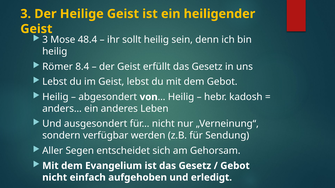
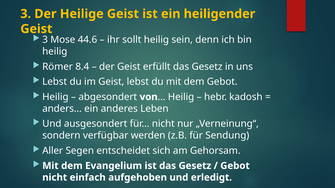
48.4: 48.4 -> 44.6 (87, 40)
